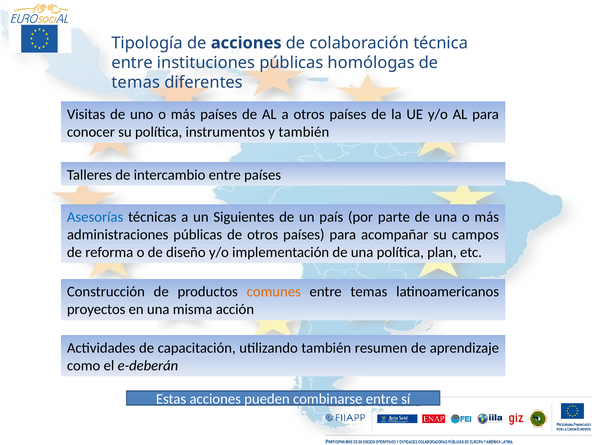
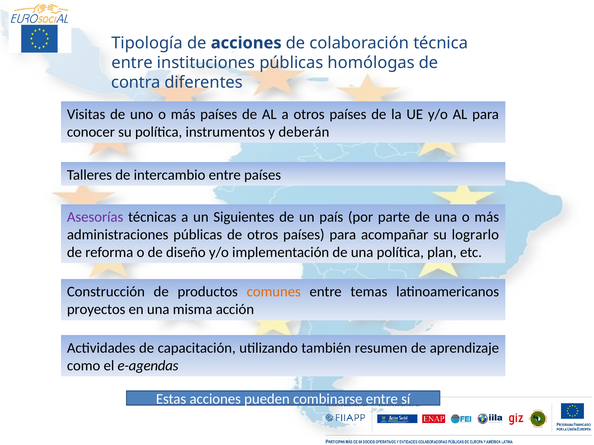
temas: temas -> contra (136, 83)
y también: también -> deberán (304, 132)
Asesorías colour: blue -> purple (95, 217)
campos: campos -> lograrlo (475, 235)
e-deberán: e-deberán -> e-agendas (148, 366)
